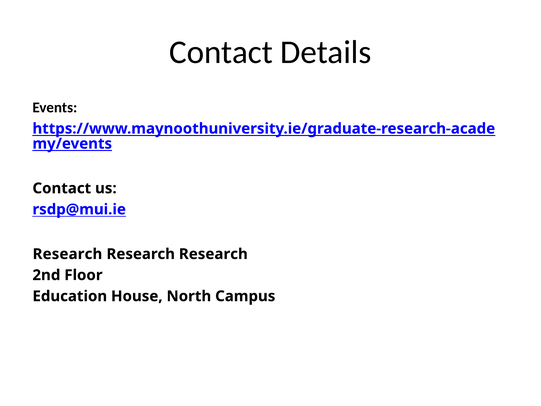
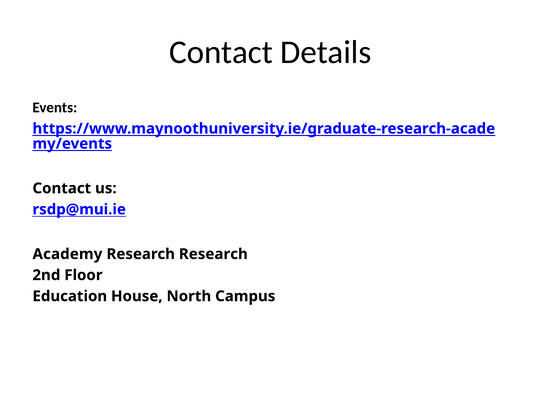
Research: Research -> Academy (67, 254)
